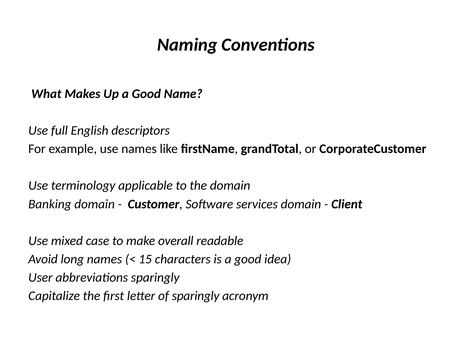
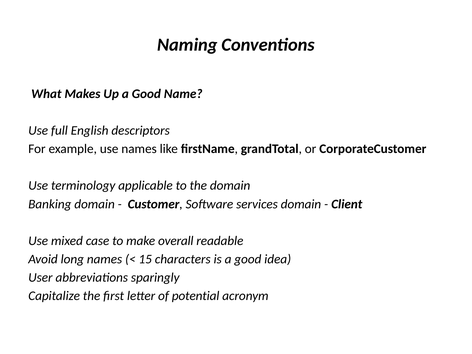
of sparingly: sparingly -> potential (196, 296)
